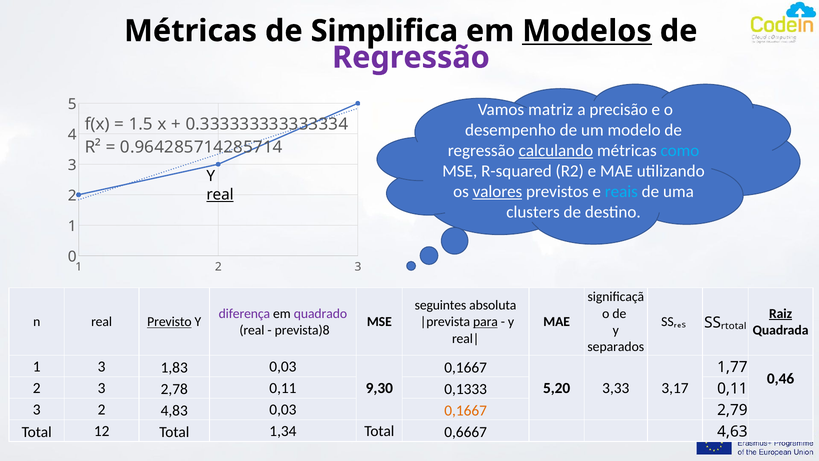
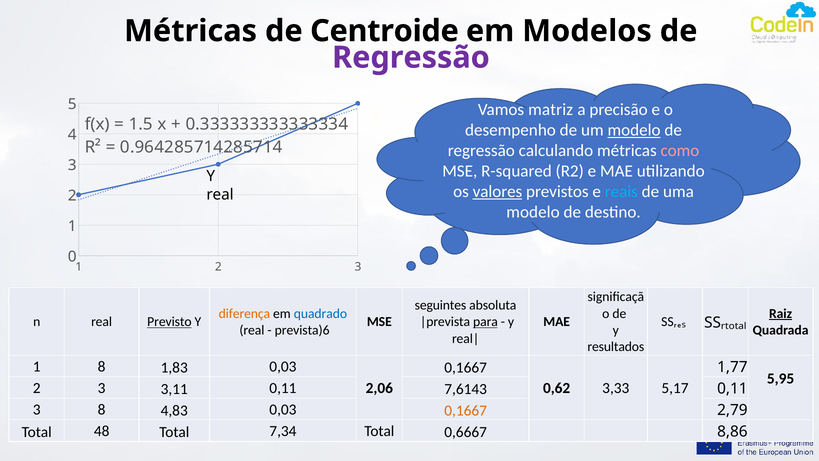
Simplifica: Simplifica -> Centroide (384, 31)
Modelos underline: present -> none (587, 31)
modelo underline: none -> present (634, 130)
calculando underline: present -> none (556, 151)
como colour: light blue -> pink (680, 151)
real underline: present -> none (220, 195)
clusters: clusters -> modelo (533, 212)
diferença colour: purple -> orange (244, 313)
quadrado colour: purple -> blue (320, 313)
prevista)8: prevista)8 -> prevista)6 (302, 330)
separados: separados -> resultados (616, 347)
1 3: 3 -> 8 (102, 366)
0,46: 0,46 -> 5,95 (781, 378)
2,78: 2,78 -> 3,11 (174, 389)
9,30: 9,30 -> 2,06 (379, 388)
0,1333: 0,1333 -> 7,6143 (466, 389)
5,20: 5,20 -> 0,62 (557, 388)
3,17: 3,17 -> 5,17 (675, 388)
3 2: 2 -> 8 (102, 409)
12: 12 -> 48 (102, 431)
1,34: 1,34 -> 7,34 (283, 431)
4,63: 4,63 -> 8,86 (732, 432)
